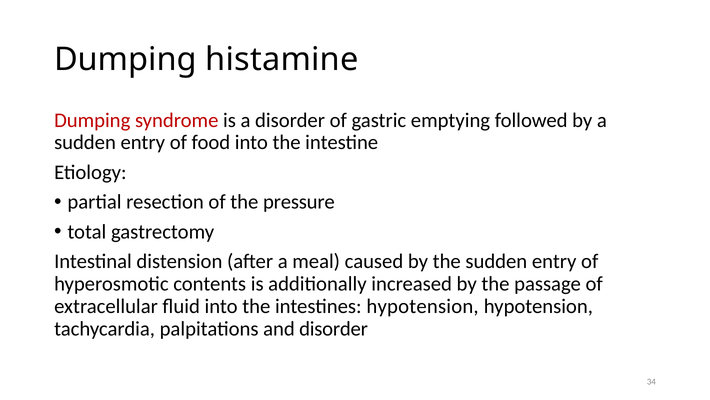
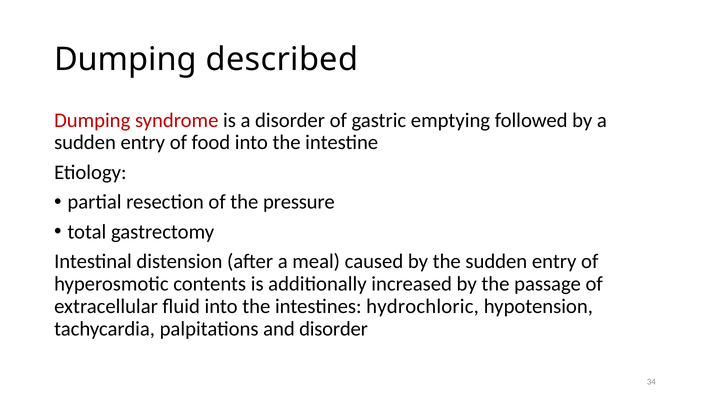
histamine: histamine -> described (282, 60)
intestines hypotension: hypotension -> hydrochloric (423, 306)
